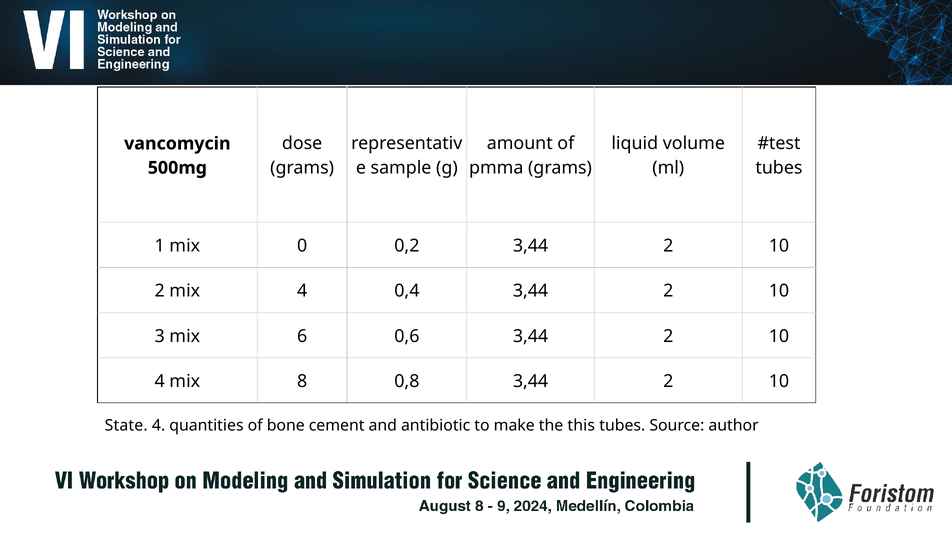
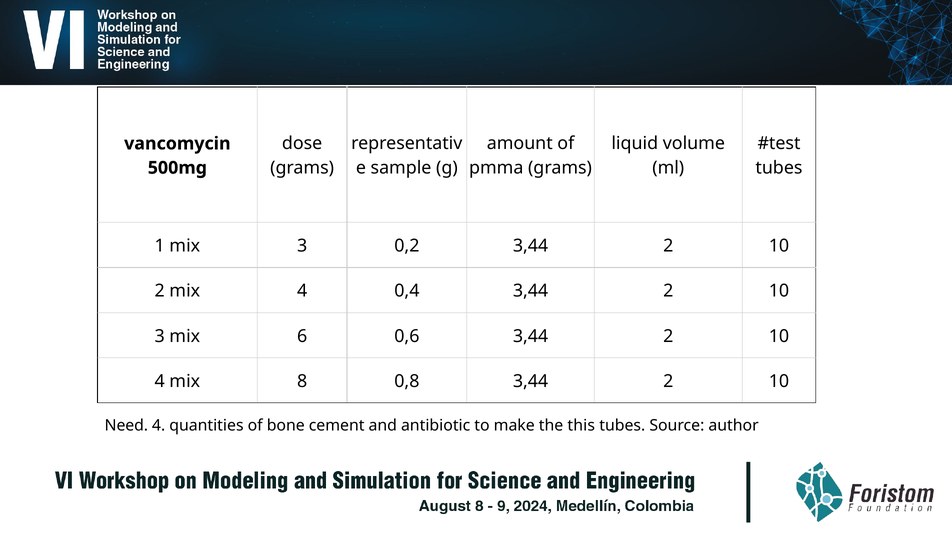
mix 0: 0 -> 3 (302, 246)
State: State -> Need (126, 425)
